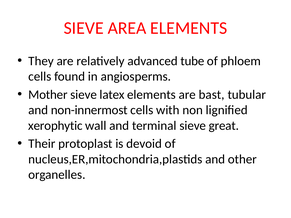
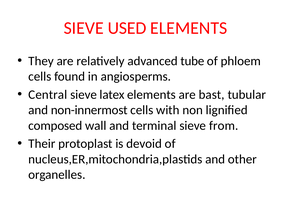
AREA: AREA -> USED (127, 28)
Mother: Mother -> Central (48, 95)
xerophytic: xerophytic -> composed (55, 126)
great: great -> from (224, 126)
